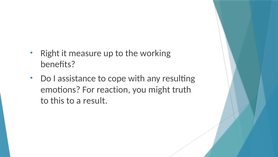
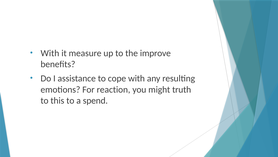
Right: Right -> With (50, 53)
working: working -> improve (155, 53)
result: result -> spend (95, 100)
